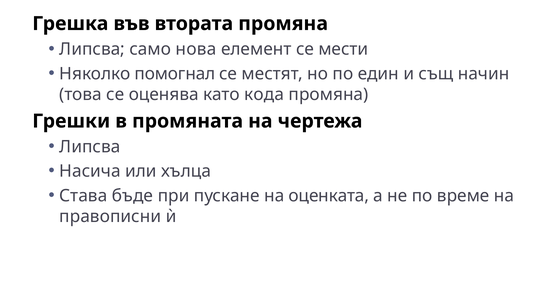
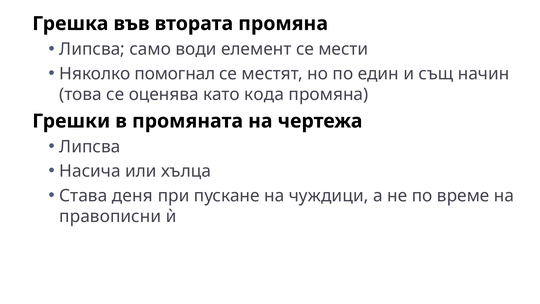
нова: нова -> води (196, 49)
бъде: бъде -> деня (132, 195)
оценката: оценката -> чуждици (329, 195)
